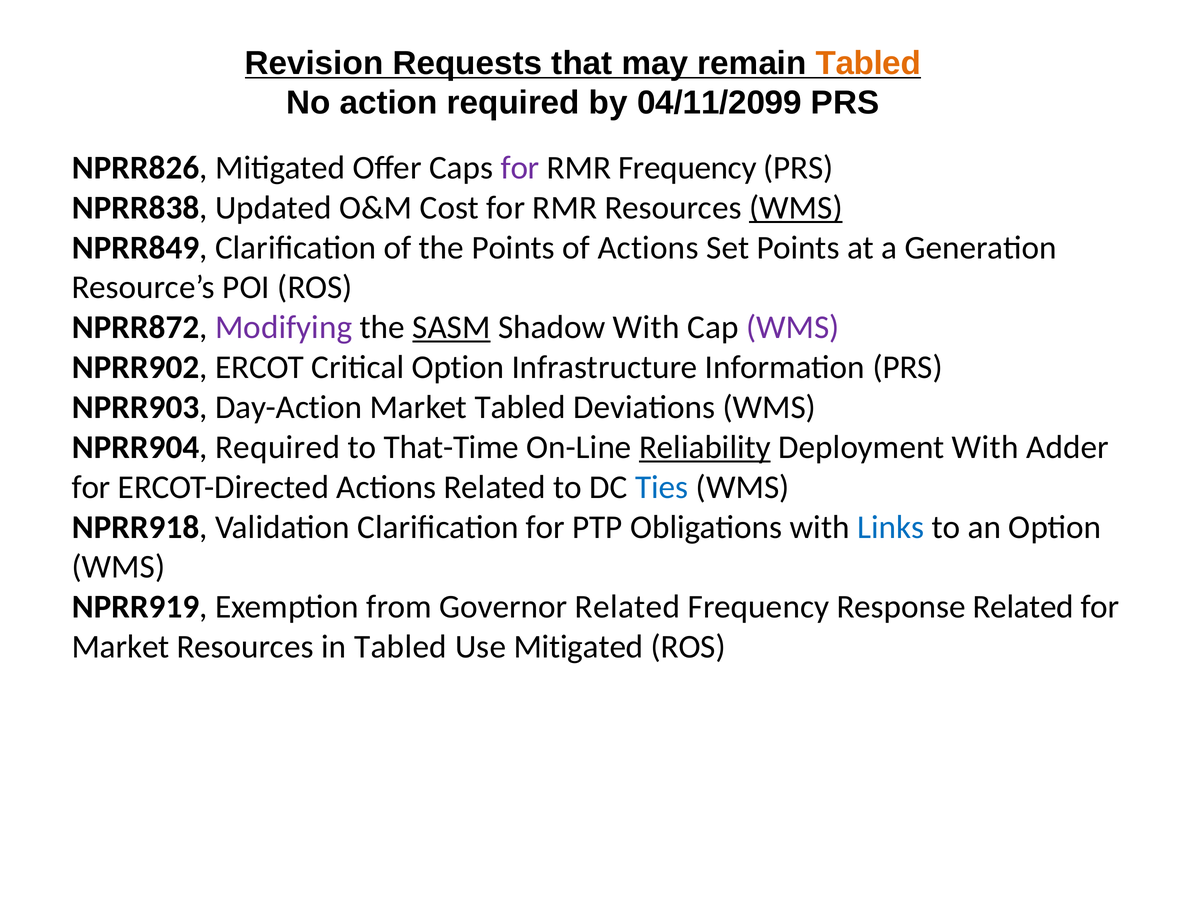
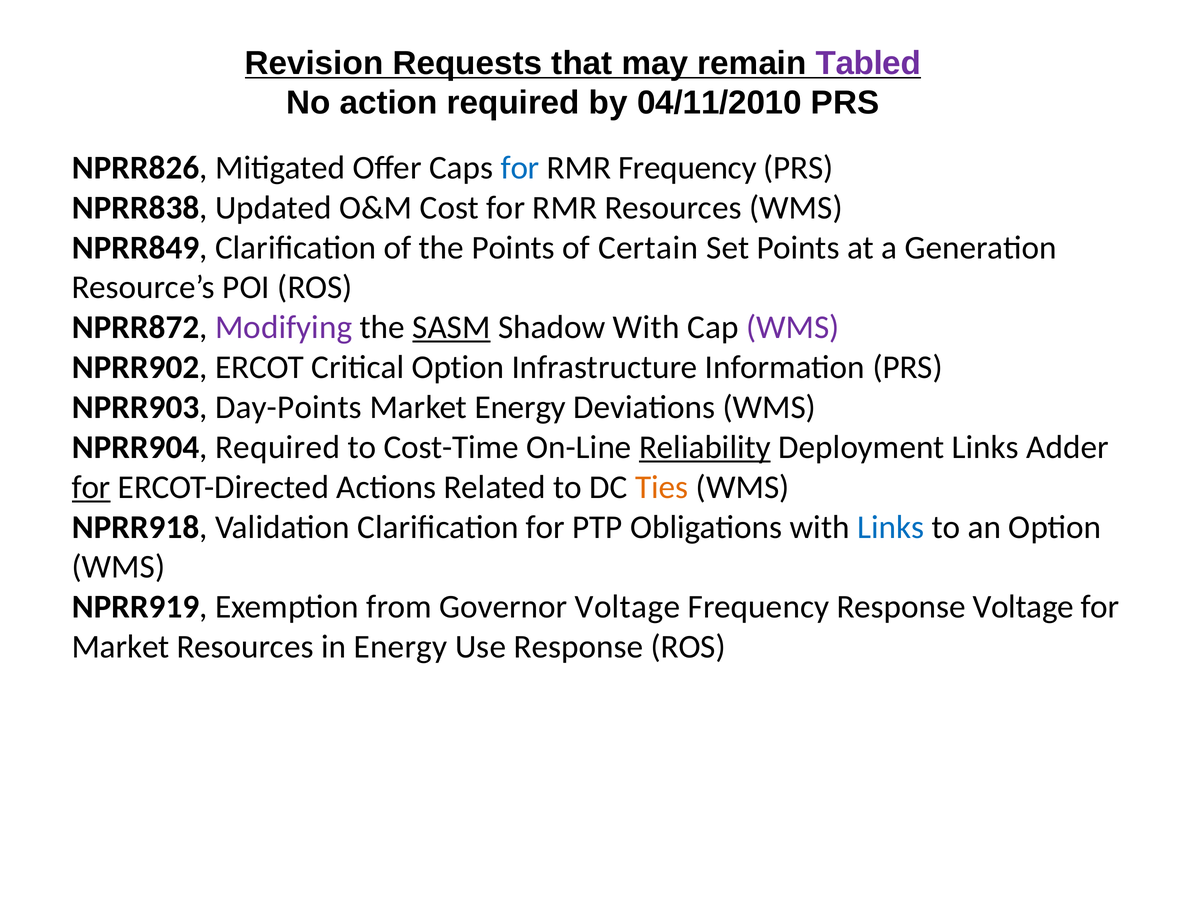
Tabled colour: orange -> purple (868, 63)
04/11/2099: 04/11/2099 -> 04/11/2010 (719, 103)
for colour: purple -> blue (520, 168)
WMS underline: present -> none (796, 208)
of Actions: Actions -> Certain (648, 248)
Day-Action: Day-Action -> Day-Points (288, 407)
Market Tabled: Tabled -> Energy (520, 407)
That-Time: That-Time -> Cost-Time (451, 447)
Deployment With: With -> Links (985, 447)
for underline: none -> present (91, 487)
Ties colour: blue -> orange (662, 487)
Governor Related: Related -> Voltage (627, 607)
Response Related: Related -> Voltage (1023, 607)
in Tabled: Tabled -> Energy (401, 647)
Use Mitigated: Mitigated -> Response (578, 647)
